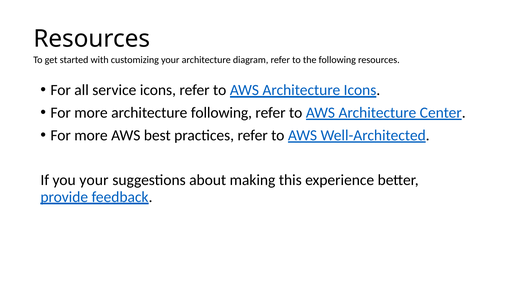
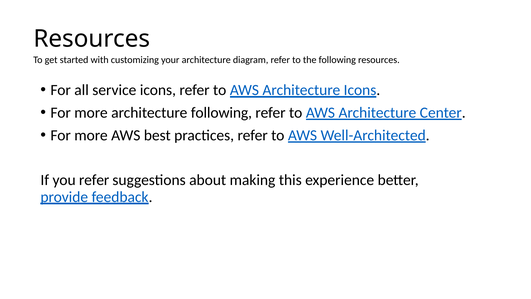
you your: your -> refer (94, 180)
